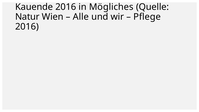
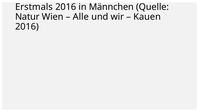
Kauende: Kauende -> Erstmals (34, 7)
Mögliches: Mögliches -> Männchen (111, 7)
Pflege: Pflege -> Kauen (147, 17)
